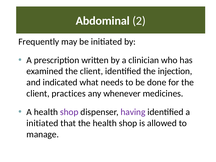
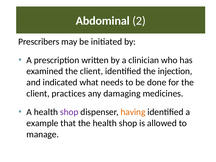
Frequently: Frequently -> Prescribers (39, 42)
whenever: whenever -> damaging (122, 94)
having colour: purple -> orange (133, 112)
initiated: initiated -> example (42, 123)
